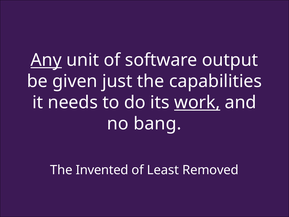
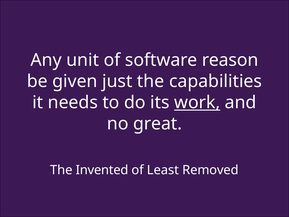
Any underline: present -> none (46, 60)
output: output -> reason (230, 60)
bang: bang -> great (158, 124)
